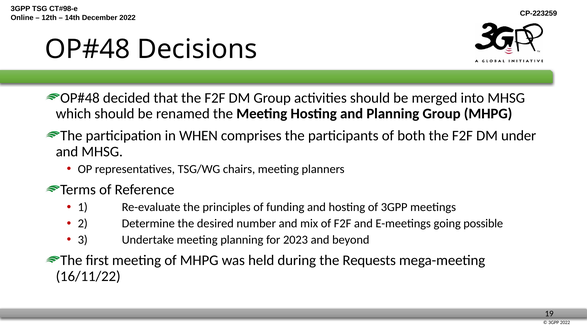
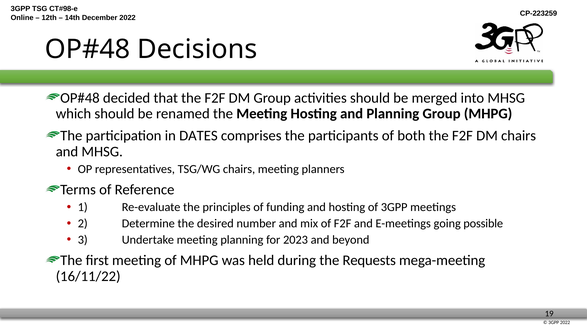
WHEN: WHEN -> DATES (198, 136)
DM under: under -> chairs (519, 136)
